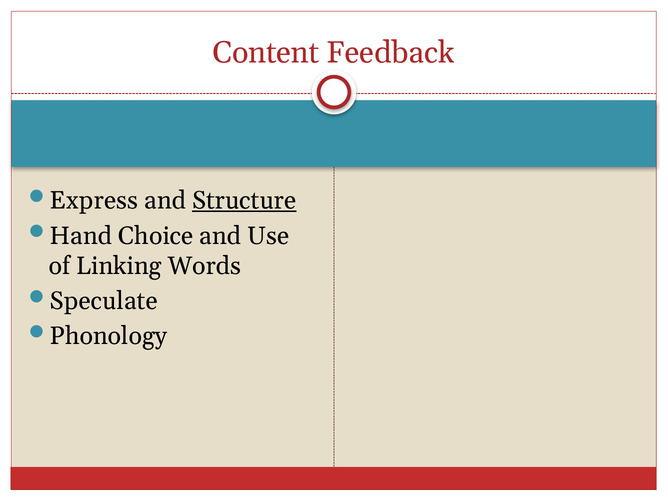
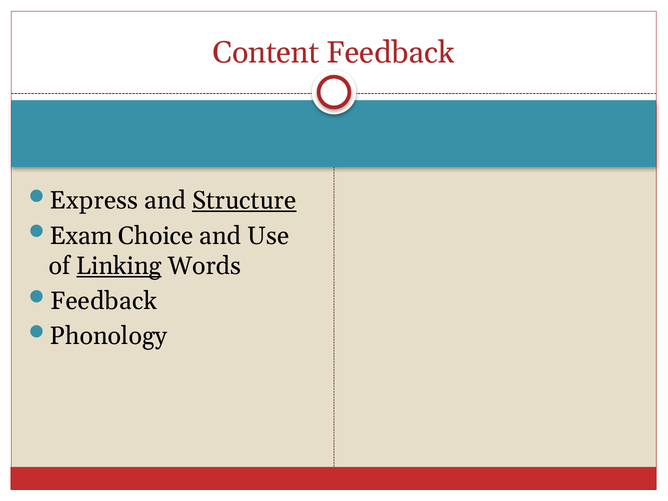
Hand: Hand -> Exam (81, 236)
Linking underline: none -> present (119, 266)
Speculate: Speculate -> Feedback (104, 301)
